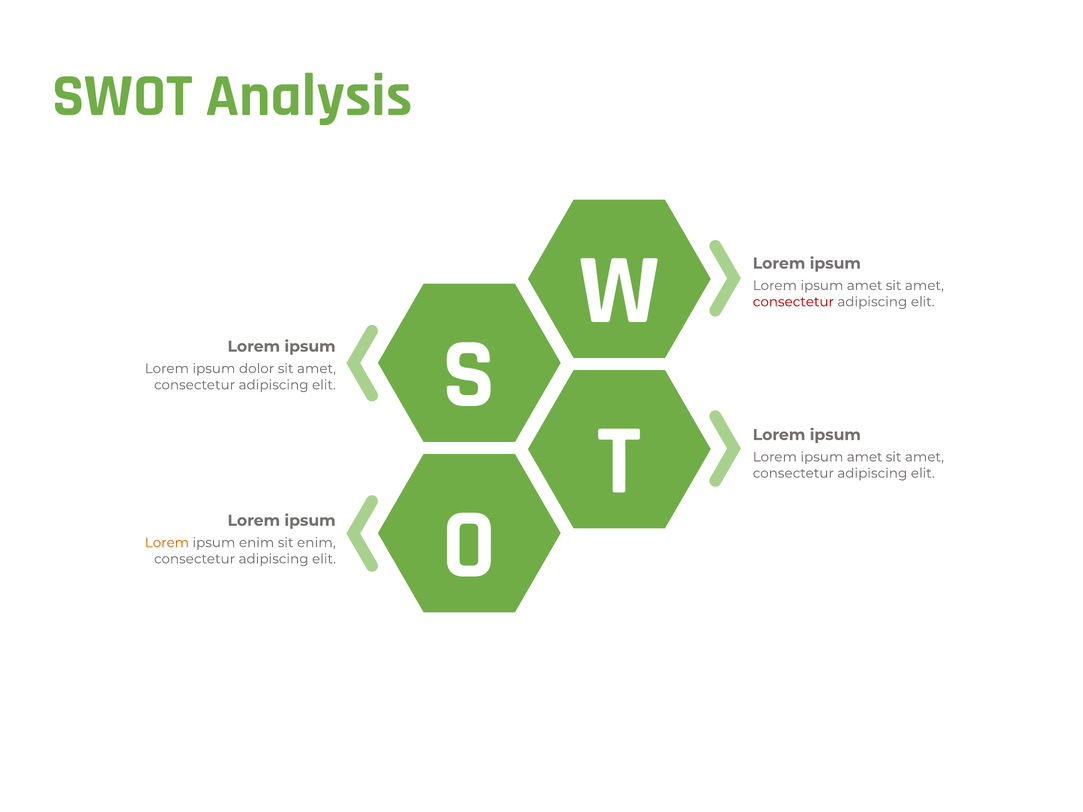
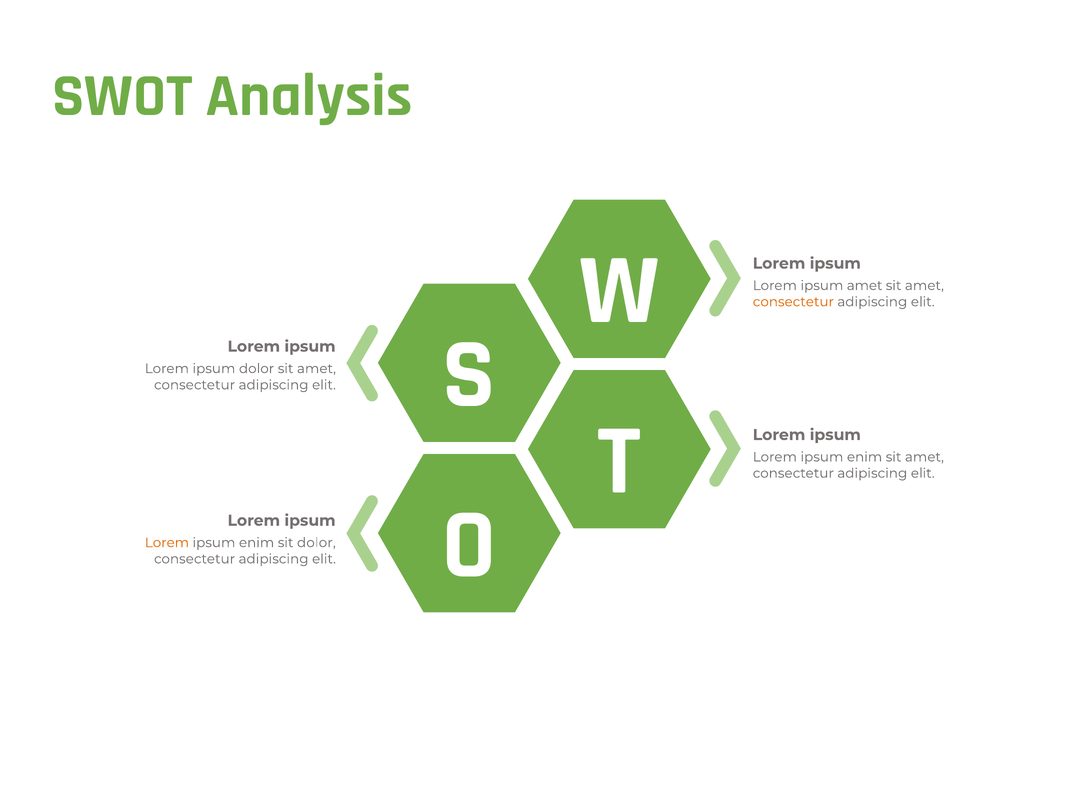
consectetur colour: red -> orange (793, 302)
amet: amet -> enim (865, 457)
sit enim: enim -> dolor (316, 543)
